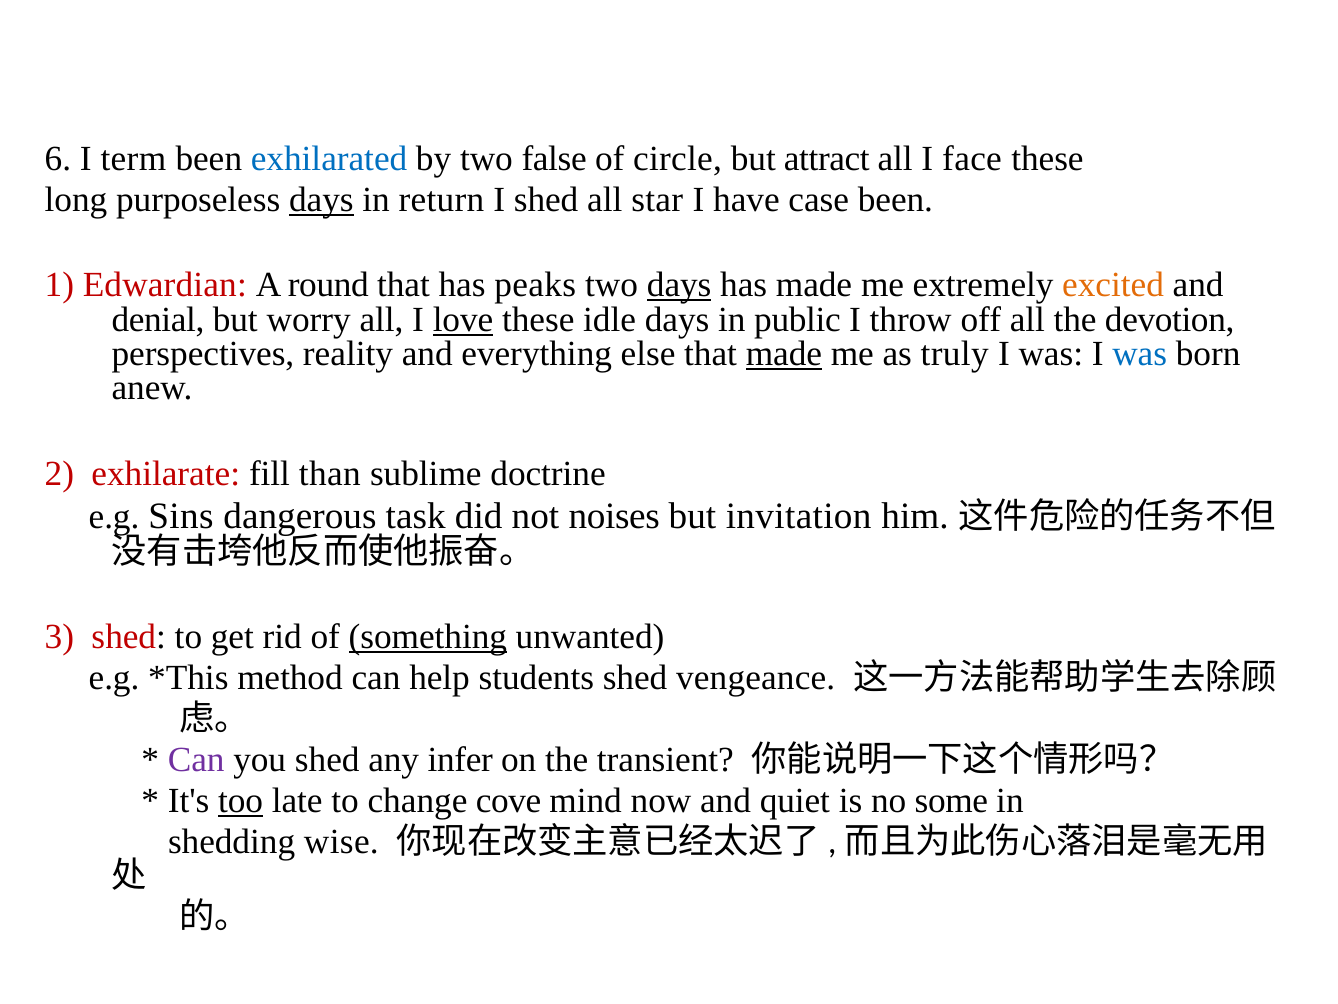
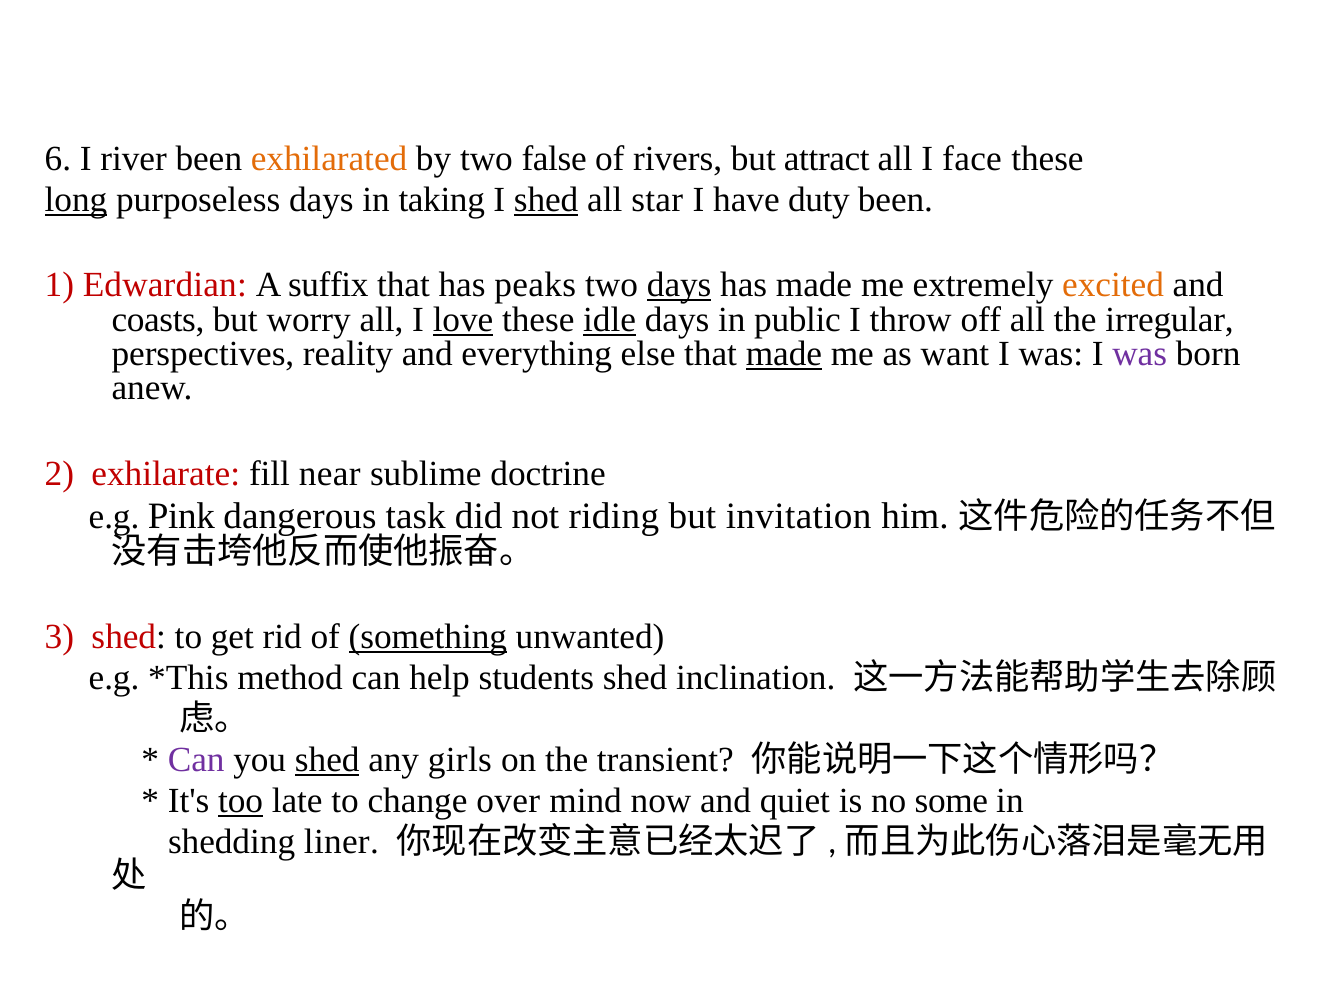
term: term -> river (134, 158)
exhilarated colour: blue -> orange (329, 158)
circle: circle -> rivers (678, 158)
long underline: none -> present (76, 199)
days underline: present -> none (321, 199)
return: return -> taking (442, 199)
shed underline: none -> present (546, 199)
case: case -> duty (819, 199)
round: round -> suffix (328, 285)
denial: denial -> coasts (158, 319)
idle underline: none -> present (610, 319)
devotion: devotion -> irregular (1170, 319)
truly: truly -> want (955, 354)
was colour: blue -> purple (1140, 354)
than: than -> near (330, 474)
Sins: Sins -> Pink (181, 516)
noises: noises -> riding (614, 516)
vengeance: vengeance -> inclination (756, 678)
shed underline: none -> present (327, 760)
infer: infer -> girls (460, 760)
cove: cove -> over (508, 801)
wise: wise -> liner (341, 842)
